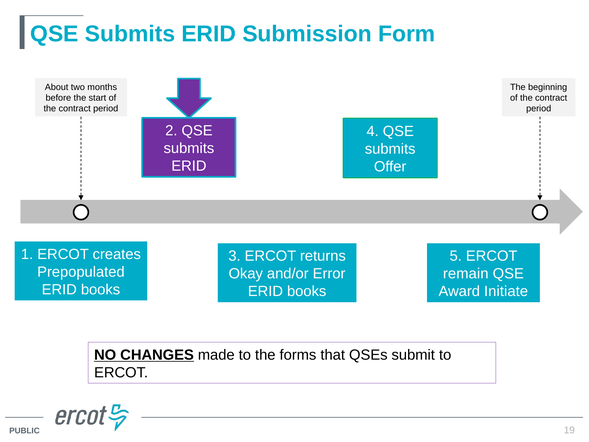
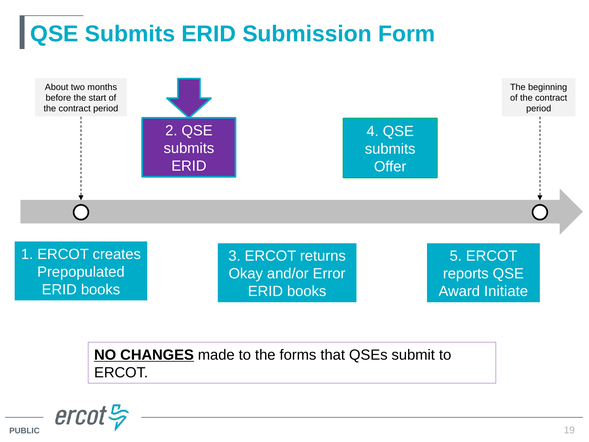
remain: remain -> reports (466, 274)
